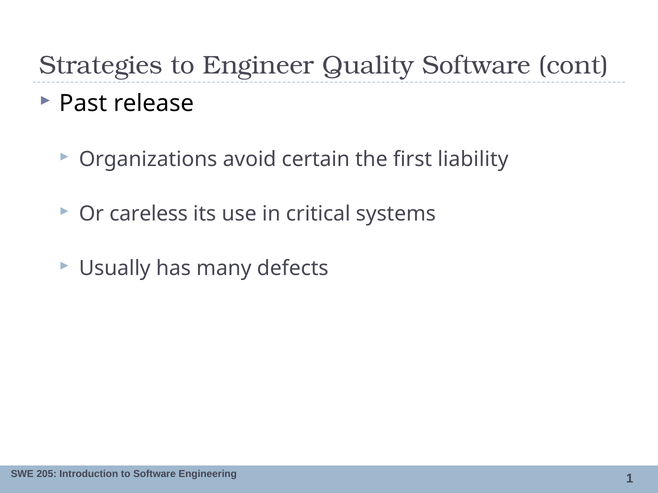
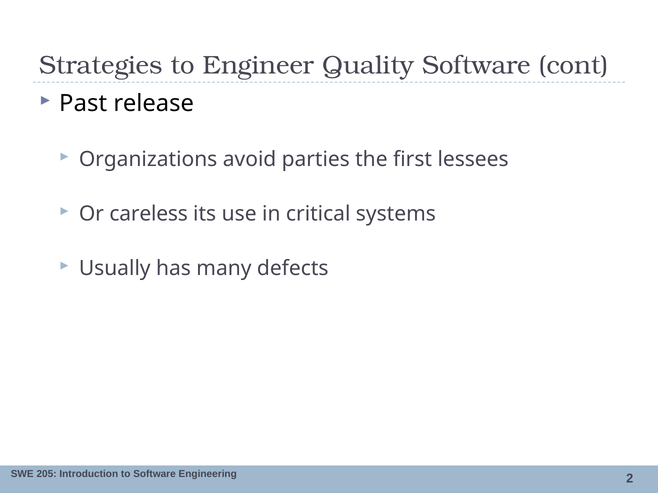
certain: certain -> parties (316, 160)
liability: liability -> lessees (473, 160)
1: 1 -> 2 (630, 479)
